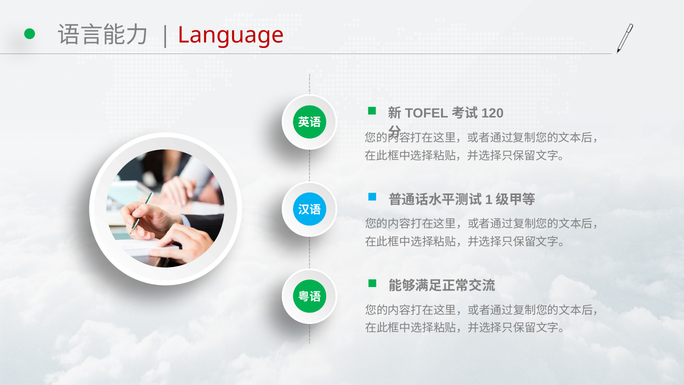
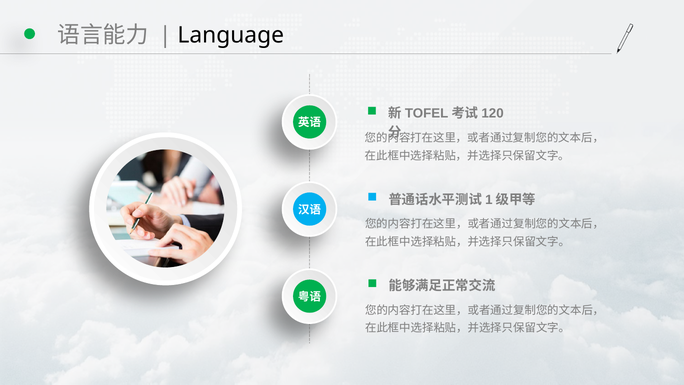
Language colour: red -> black (231, 35)
